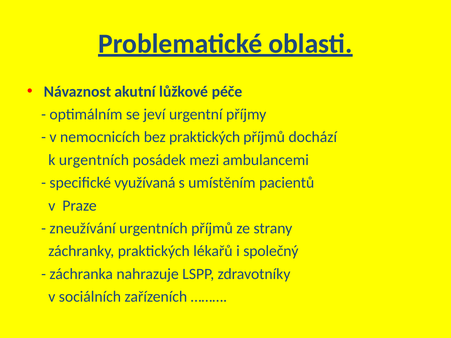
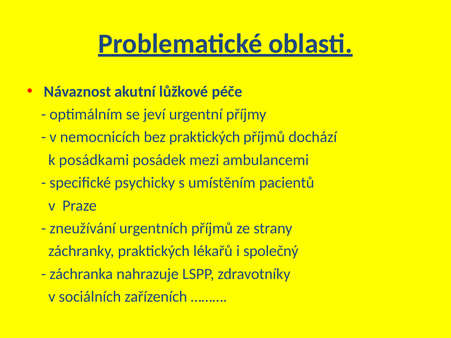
k urgentních: urgentních -> posádkami (94, 160)
využívaná: využívaná -> psychicky (145, 183)
